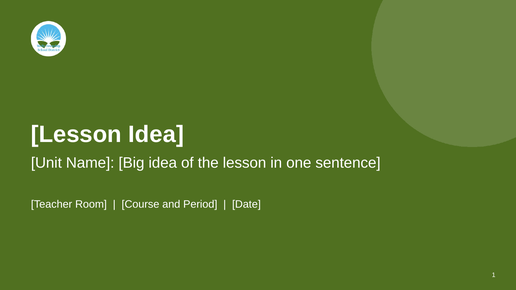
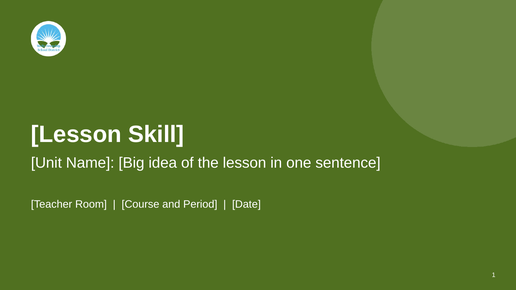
Lesson Idea: Idea -> Skill (156, 134)
